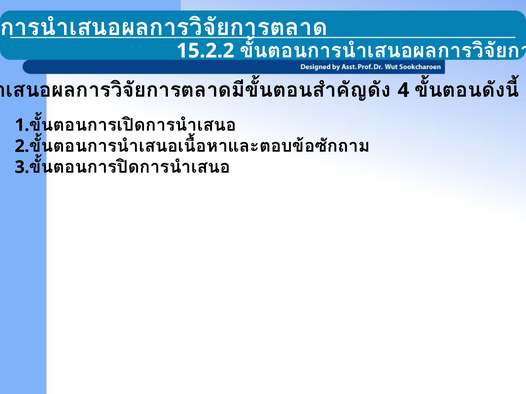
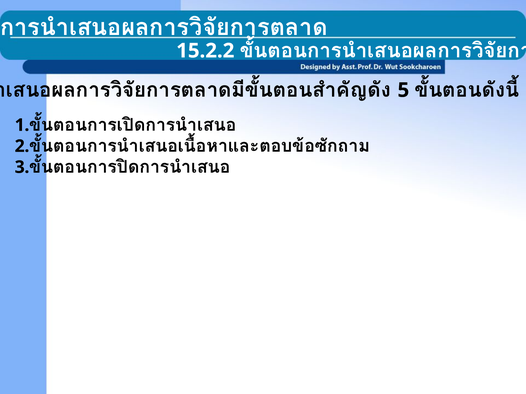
4: 4 -> 5 (403, 90)
